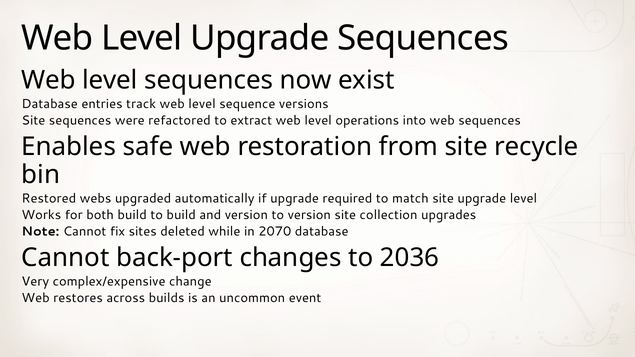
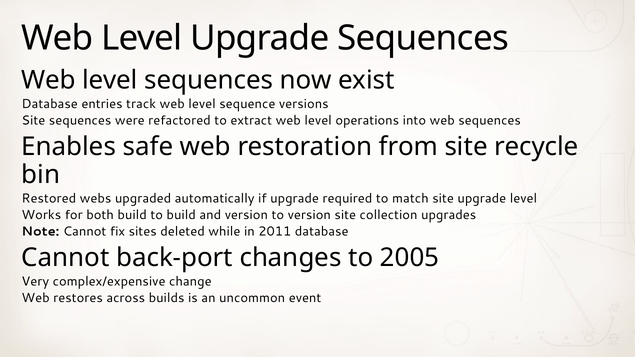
2070: 2070 -> 2011 (275, 232)
2036: 2036 -> 2005 (410, 258)
